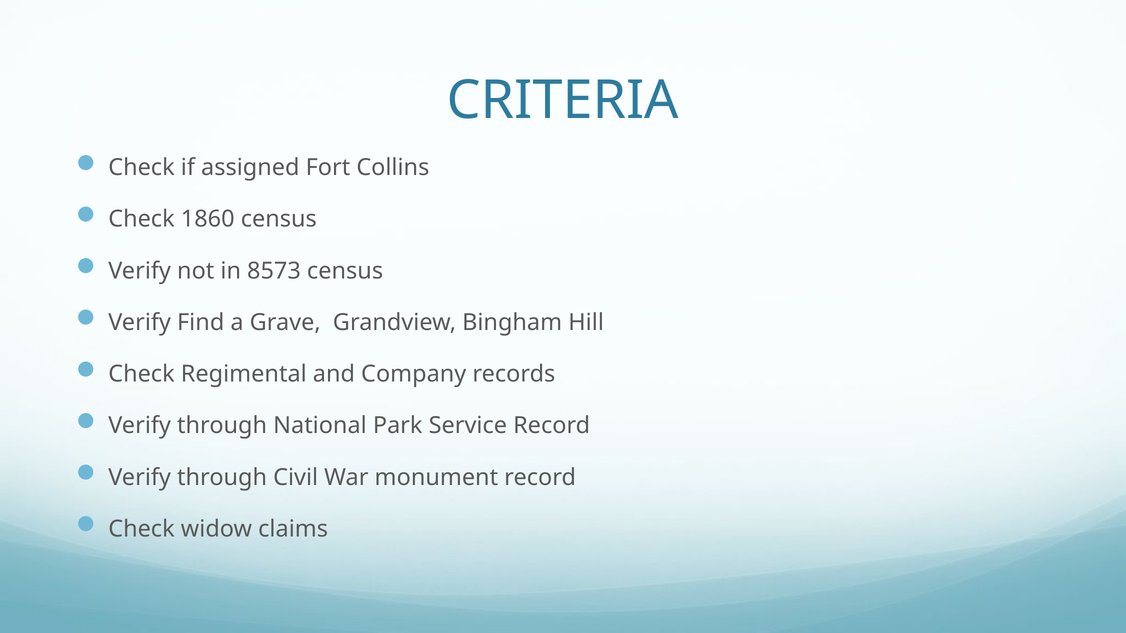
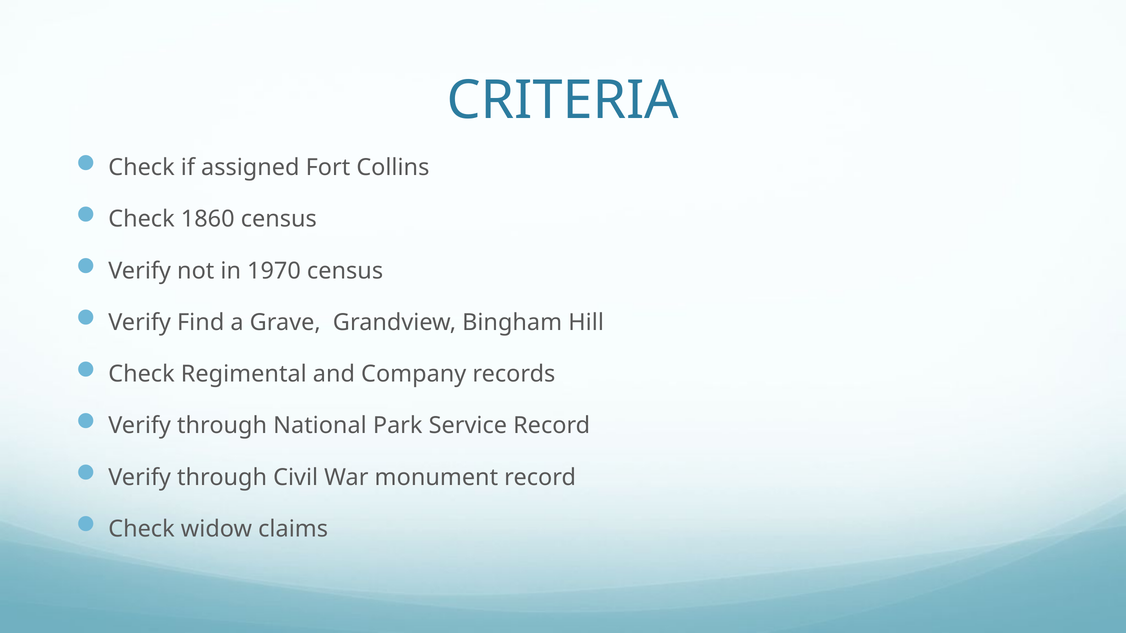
8573: 8573 -> 1970 (274, 271)
